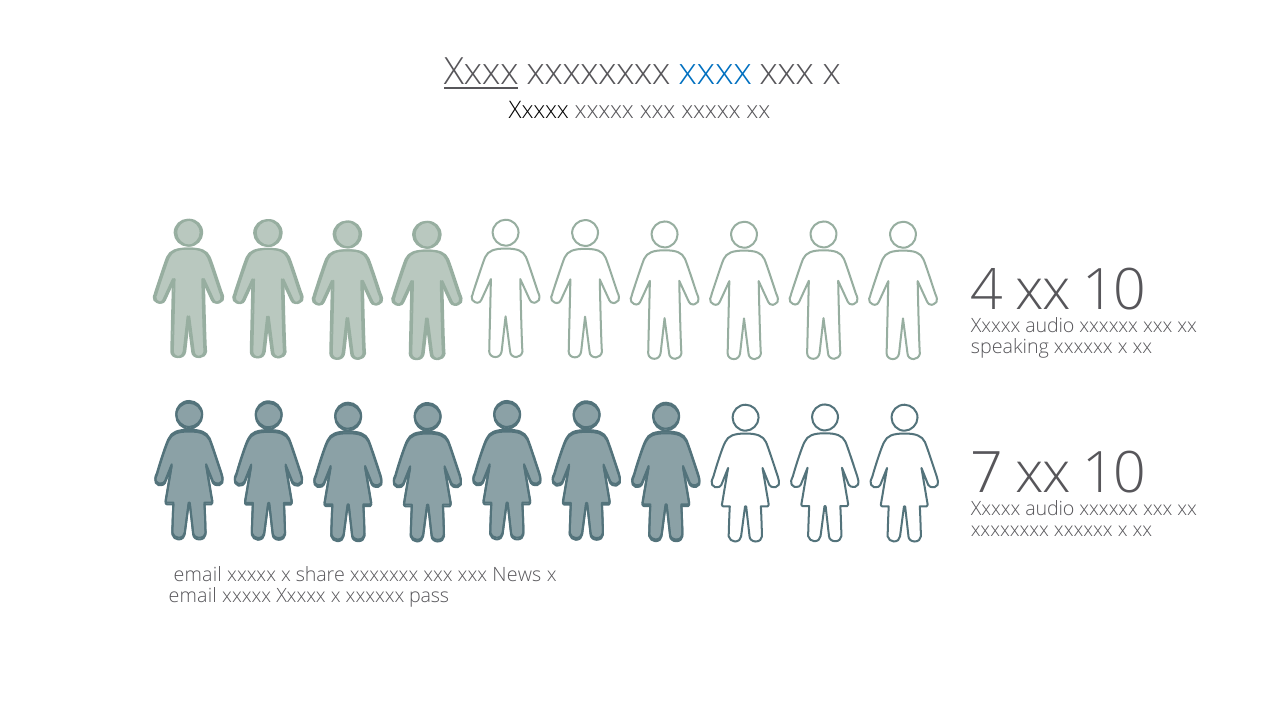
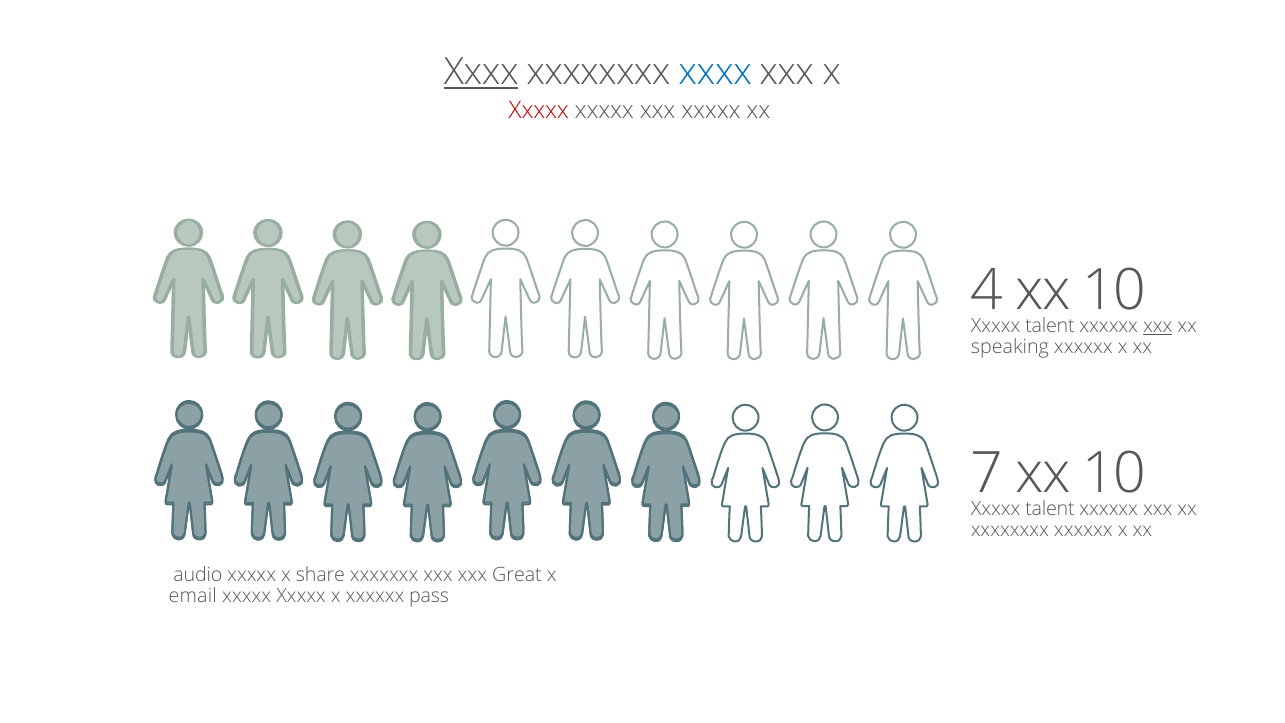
Xxxxx colour: black -> red (539, 110)
audio: audio -> talent (1050, 326)
xxx underline: none -> present (1158, 326)
audio: audio -> talent (1050, 509)
email: email -> audio (198, 574)
News: News -> Great (517, 574)
